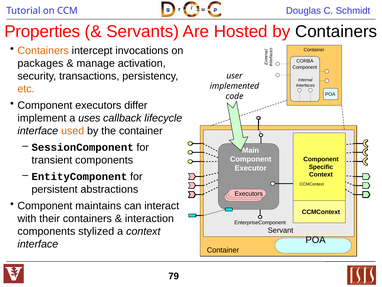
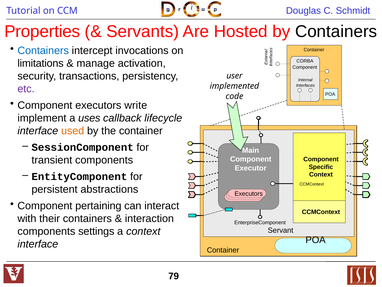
Containers colour: orange -> blue (43, 50)
packages: packages -> limitations (41, 63)
etc colour: orange -> purple (26, 89)
differ: differ -> write (136, 105)
maintains: maintains -> pertaining (98, 205)
stylized: stylized -> settings (96, 231)
